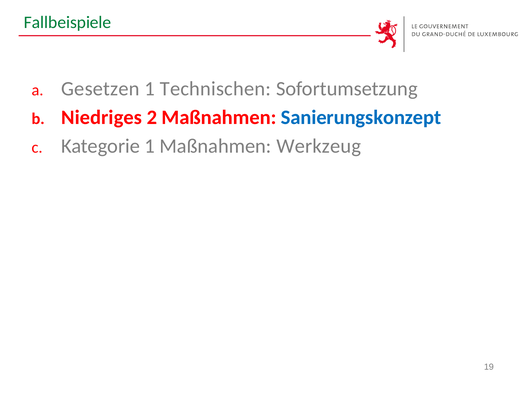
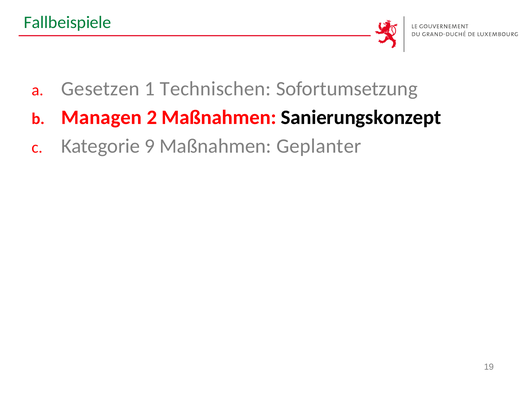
Niedriges: Niedriges -> Managen (102, 117)
Sanierungskonzept colour: blue -> black (361, 117)
Kategorie 1: 1 -> 9 (150, 146)
Werkzeug: Werkzeug -> Geplanter (319, 146)
